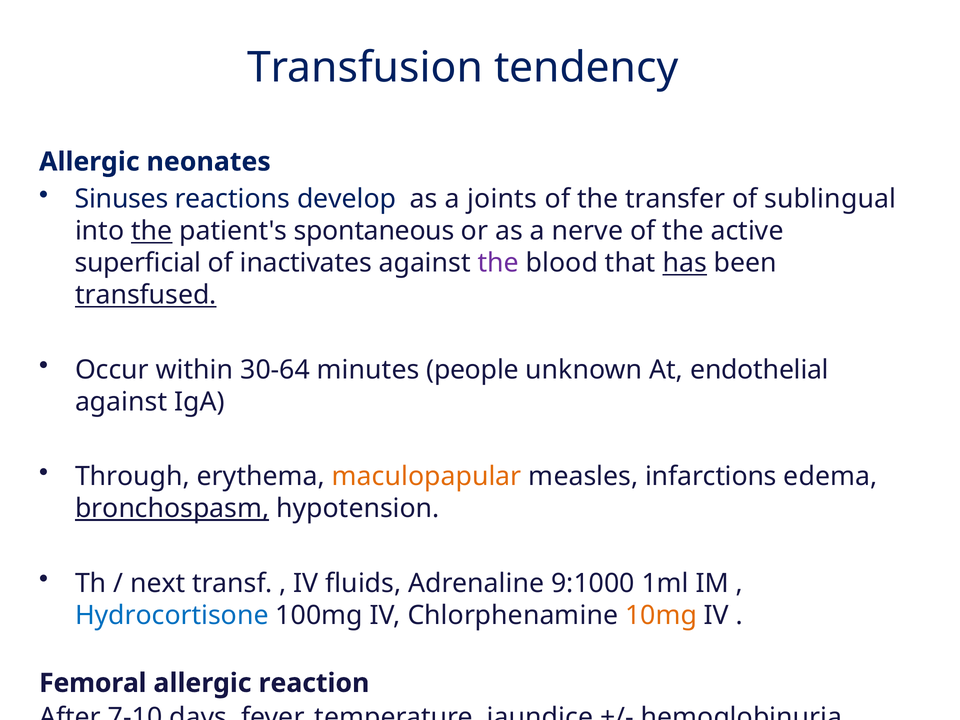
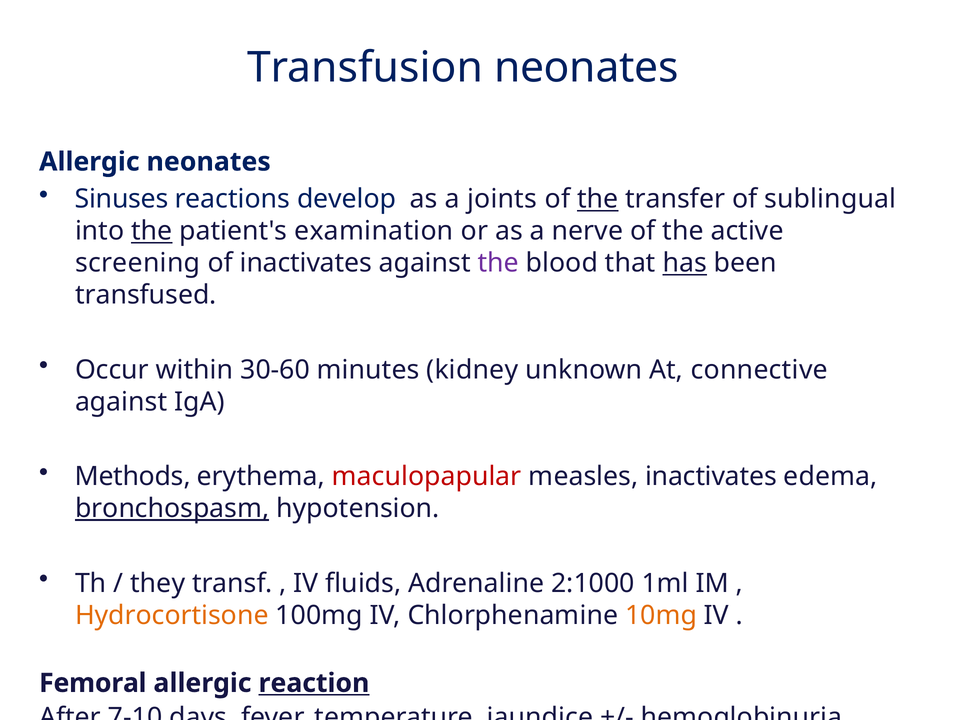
Transfusion tendency: tendency -> neonates (586, 68)
the underline: none -> present (598, 199)
spontaneous: spontaneous -> examination (374, 231)
superficial: superficial -> screening (138, 263)
transfused underline: present -> none (146, 295)
30-64: 30-64 -> 30-60 (275, 370)
people: people -> kidney (472, 370)
endothelial: endothelial -> connective (759, 370)
Through: Through -> Methods (133, 477)
maculopapular colour: orange -> red (427, 477)
measles infarctions: infarctions -> inactivates (711, 477)
next: next -> they (158, 583)
9:1000: 9:1000 -> 2:1000 (593, 583)
Hydrocortisone colour: blue -> orange (172, 615)
reaction underline: none -> present (314, 683)
